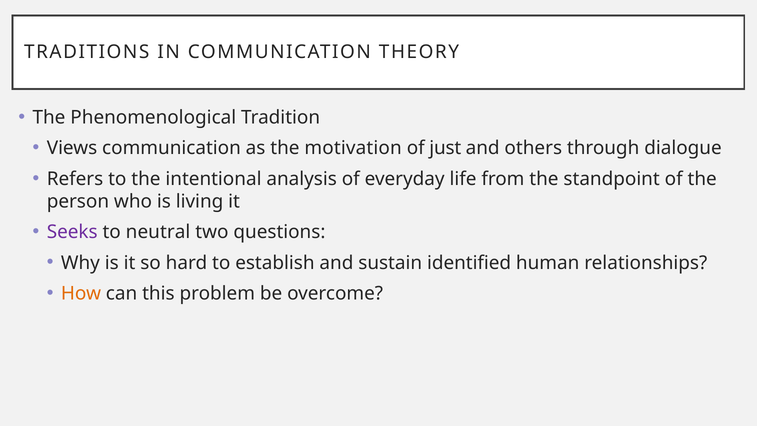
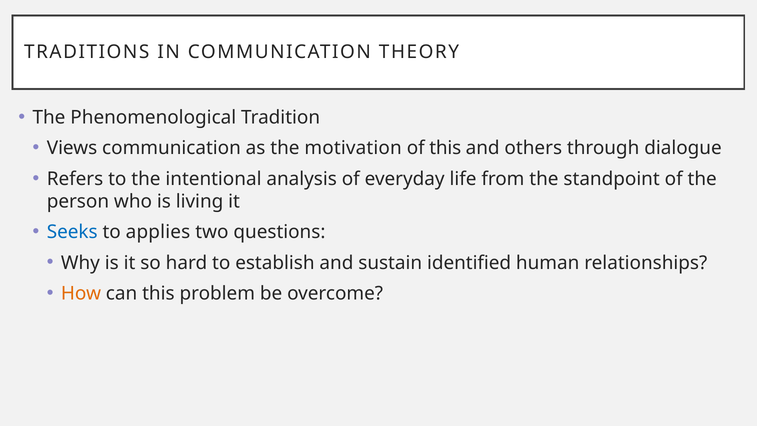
of just: just -> this (445, 148)
Seeks colour: purple -> blue (72, 232)
neutral: neutral -> applies (158, 232)
